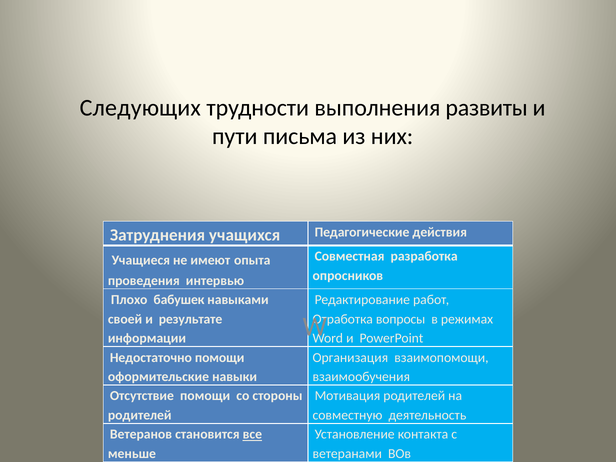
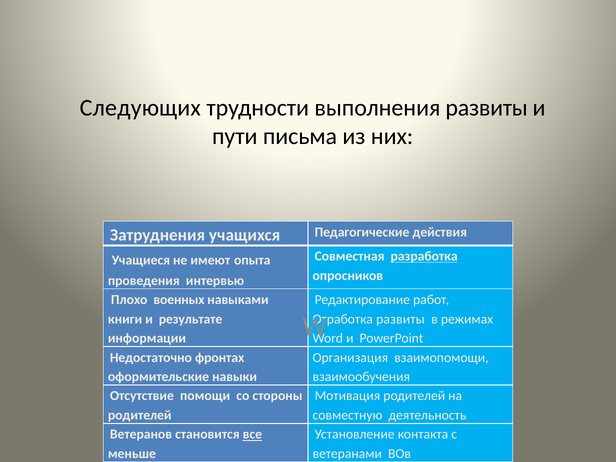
разработка underline: none -> present (424, 256)
бабушек: бабушек -> военных (179, 300)
своей: своей -> книги (125, 319)
Отработка вопросы: вопросы -> развиты (401, 319)
Недостаточно помощи: помощи -> фронтах (220, 357)
